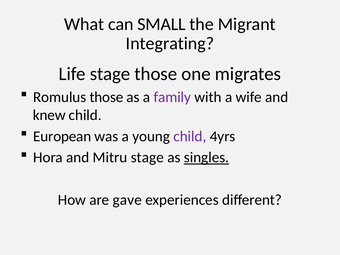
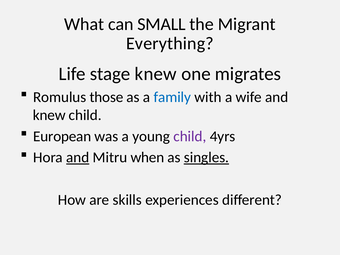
Integrating: Integrating -> Everything (170, 43)
stage those: those -> knew (156, 74)
family colour: purple -> blue (172, 97)
and underline: none -> present (78, 157)
Mitru stage: stage -> when (147, 157)
gave: gave -> skills (127, 200)
